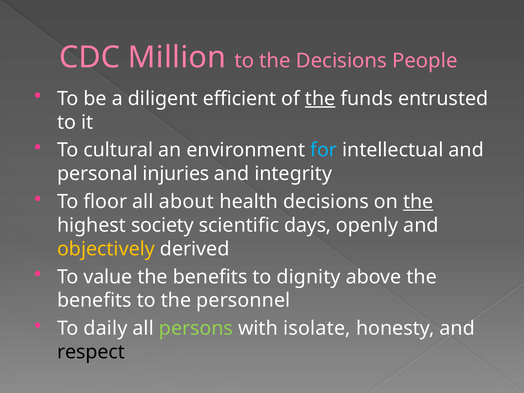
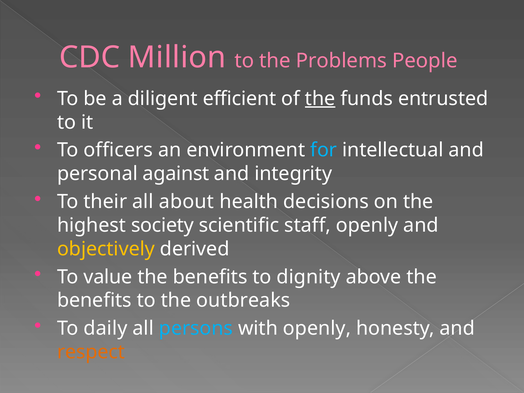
the Decisions: Decisions -> Problems (341, 61)
cultural: cultural -> officers (118, 150)
injuries: injuries -> against (176, 174)
floor: floor -> their (105, 202)
the underline: present -> none (418, 202)
days: days -> staff (308, 225)
personnel: personnel -> outbreaks (243, 301)
persons colour: light green -> light blue (196, 328)
with isolate: isolate -> openly (317, 328)
respect colour: black -> orange (91, 352)
